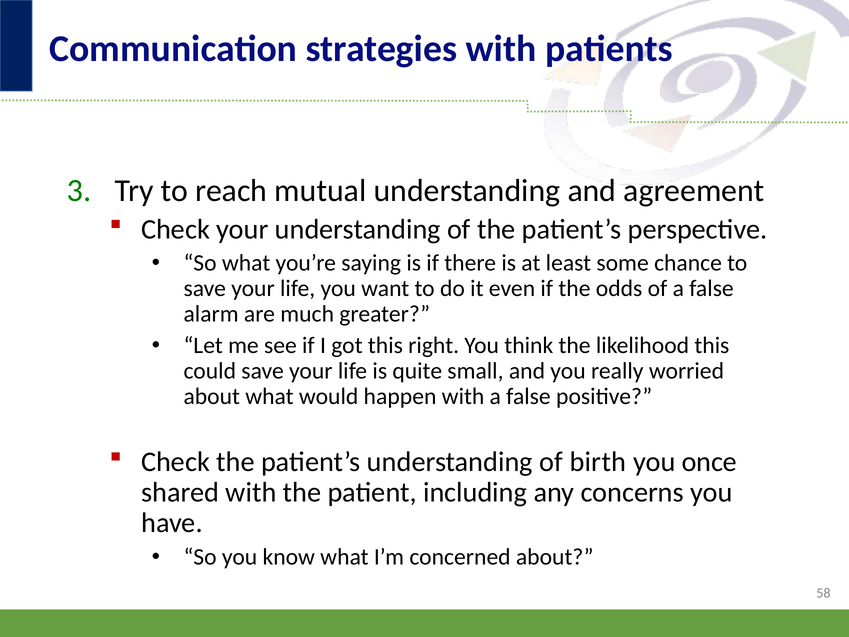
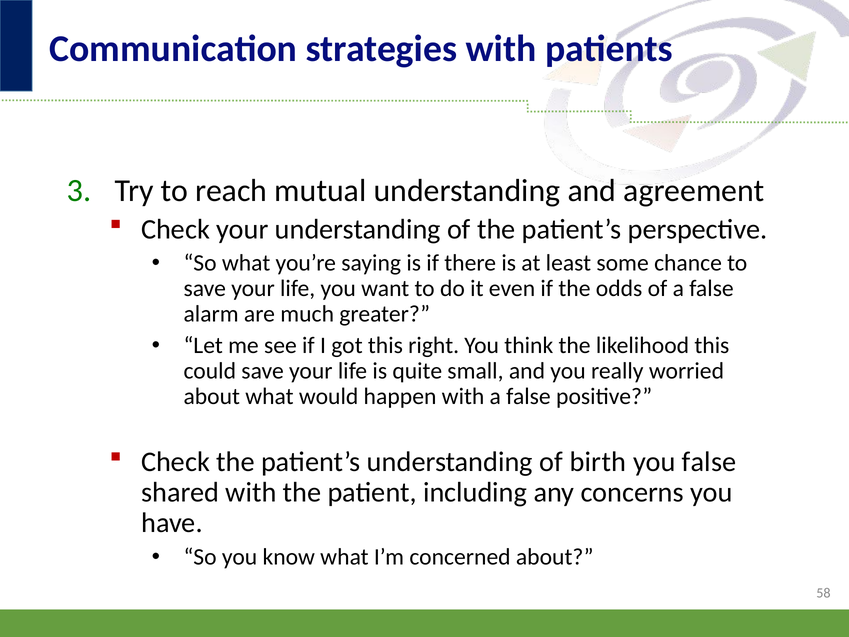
you once: once -> false (709, 462)
